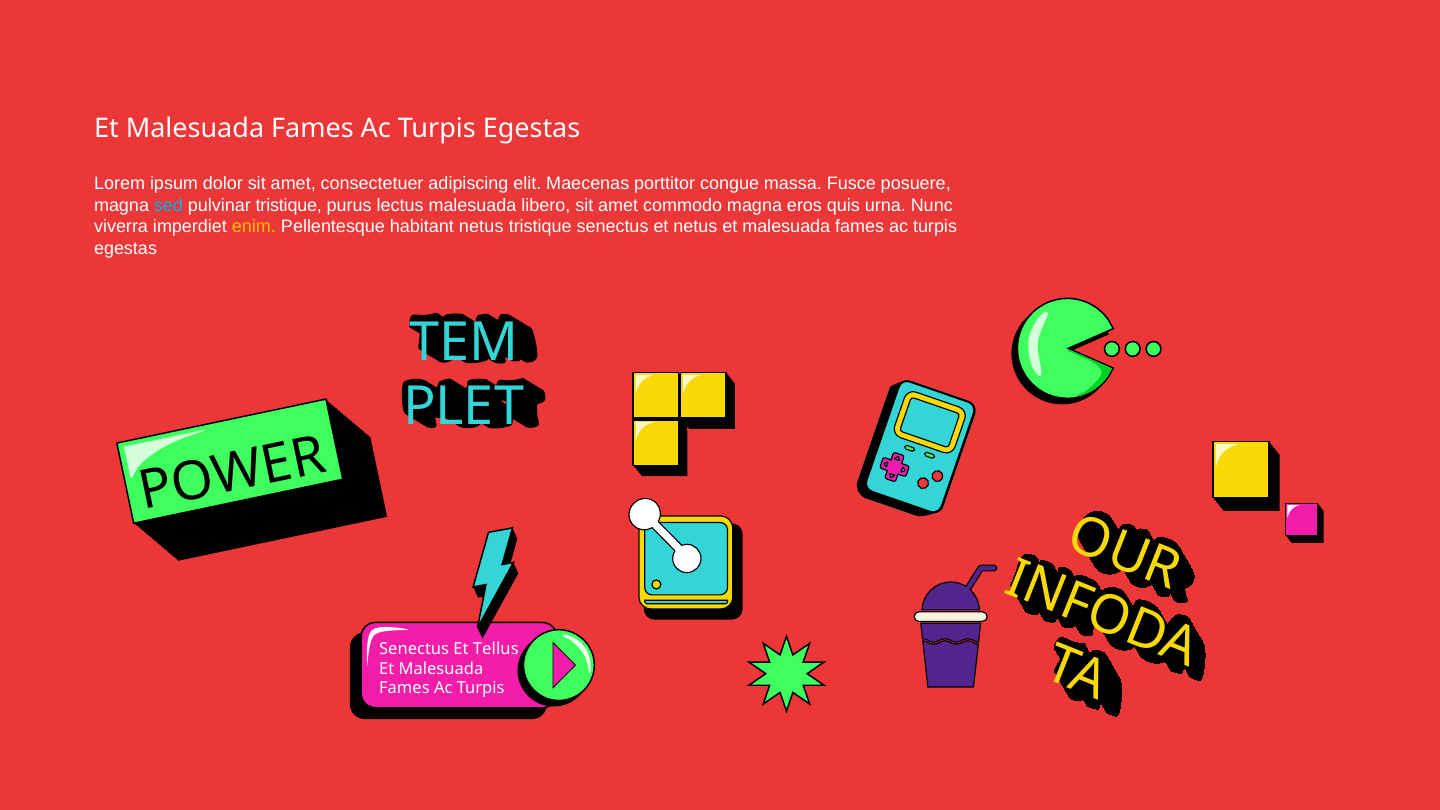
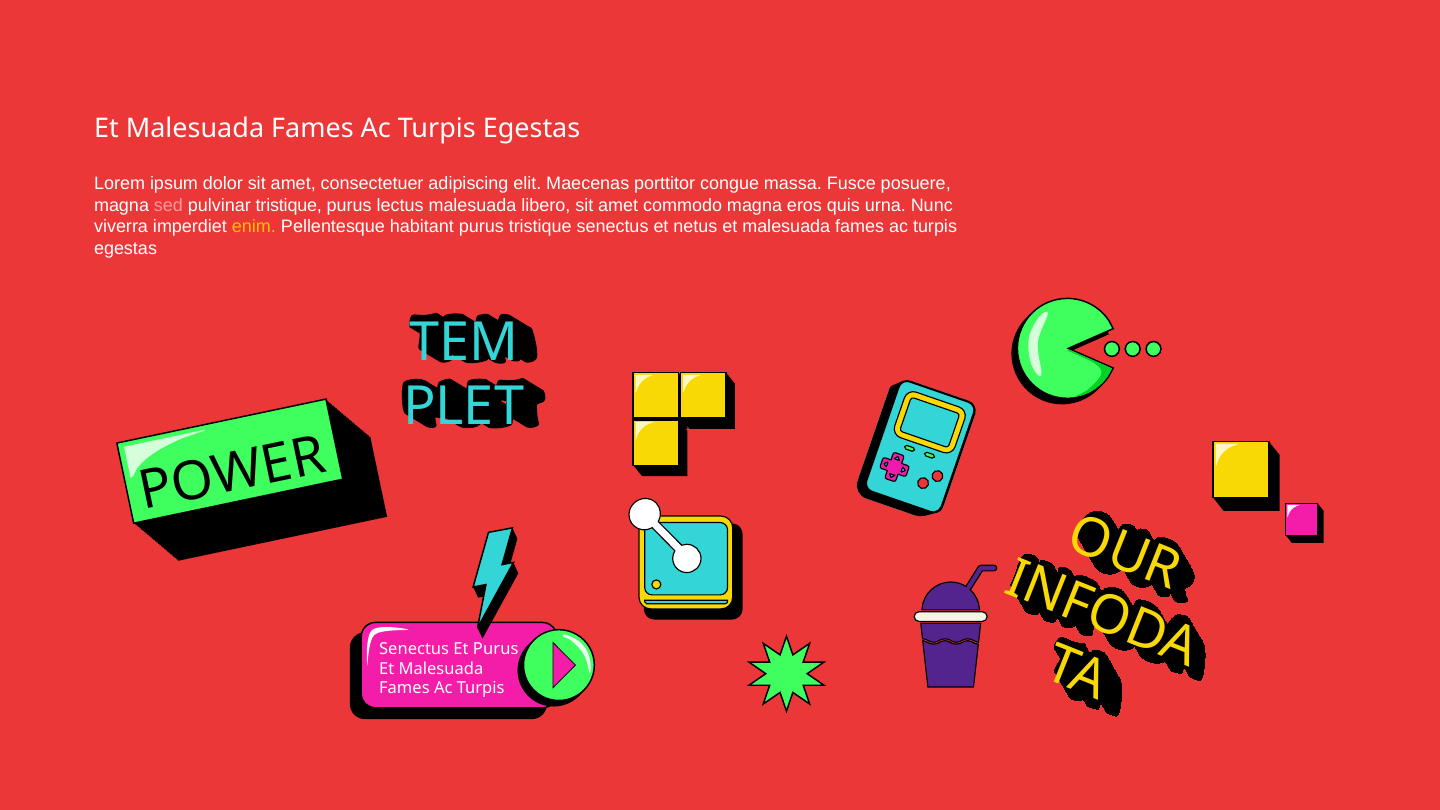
sed colour: light blue -> pink (168, 205)
habitant netus: netus -> purus (481, 227)
Et Tellus: Tellus -> Purus (496, 649)
